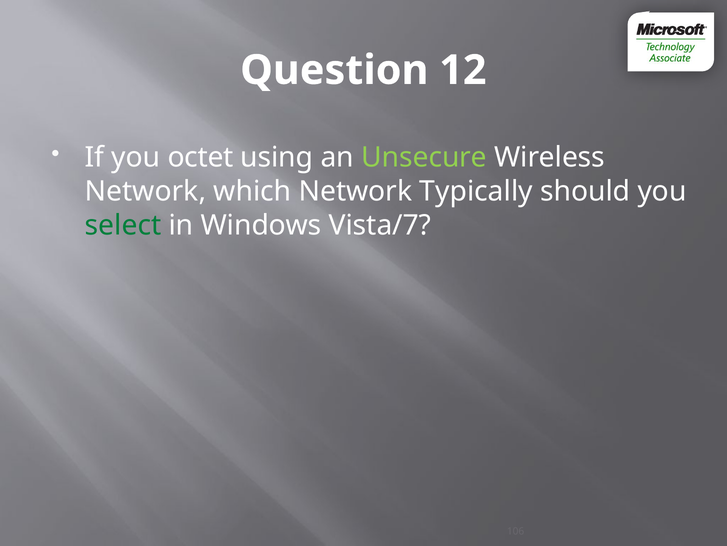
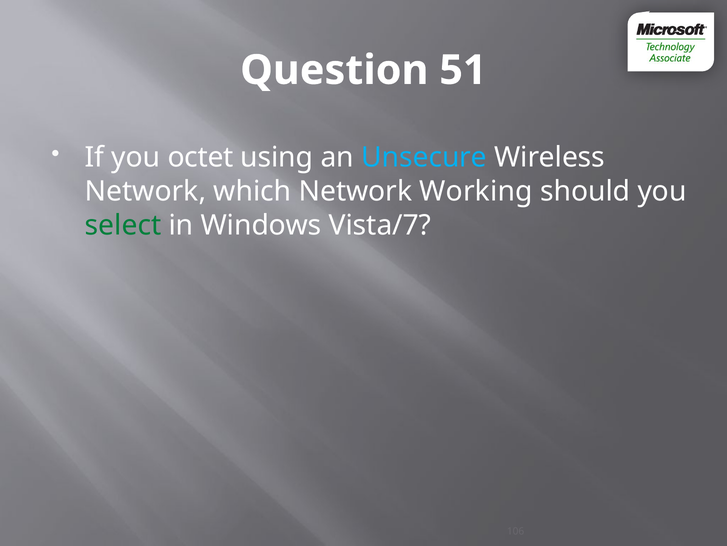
12: 12 -> 51 (463, 70)
Unsecure colour: light green -> light blue (424, 157)
Typically: Typically -> Working (476, 191)
